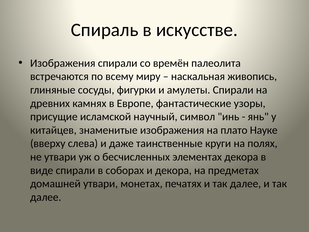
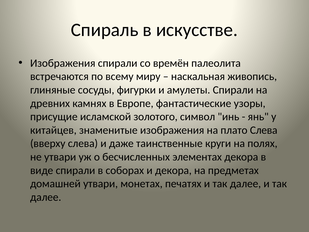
научный: научный -> золотого (156, 117)
плато Науке: Науке -> Слева (264, 130)
